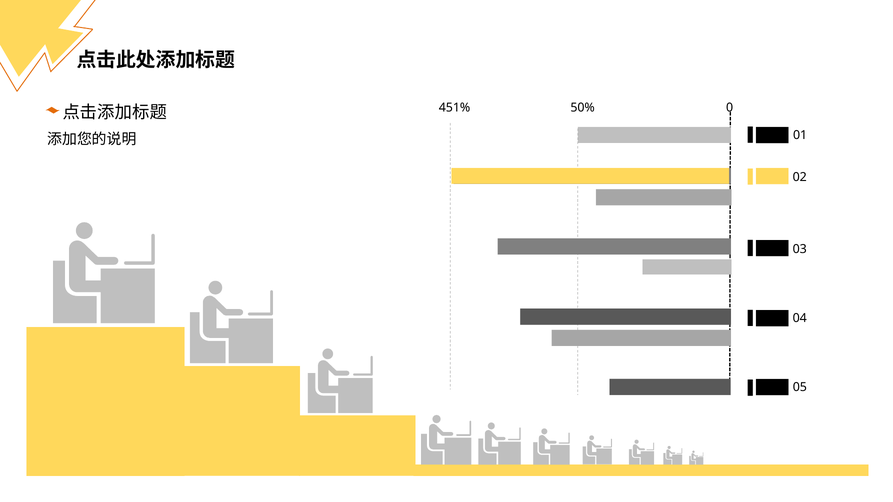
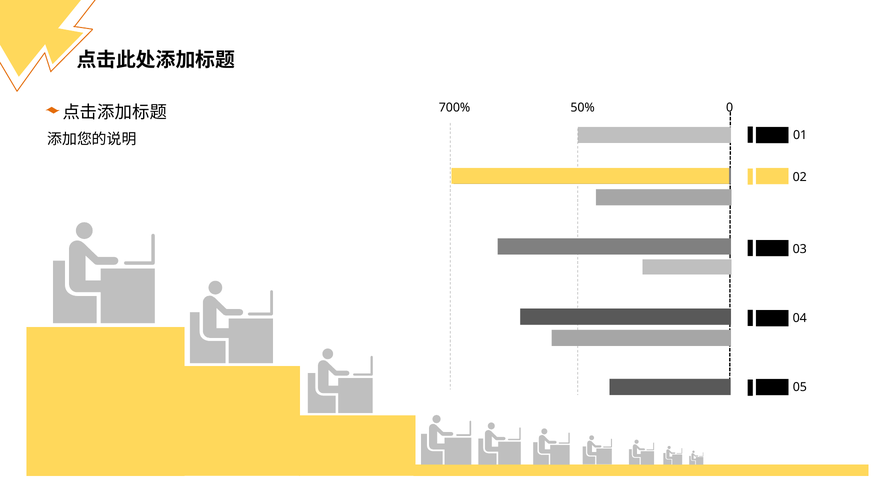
451%: 451% -> 700% (455, 108)
